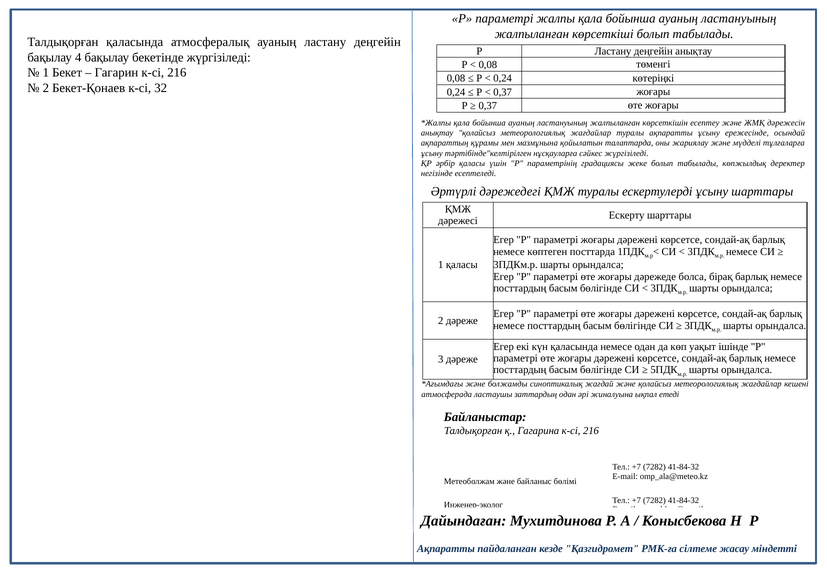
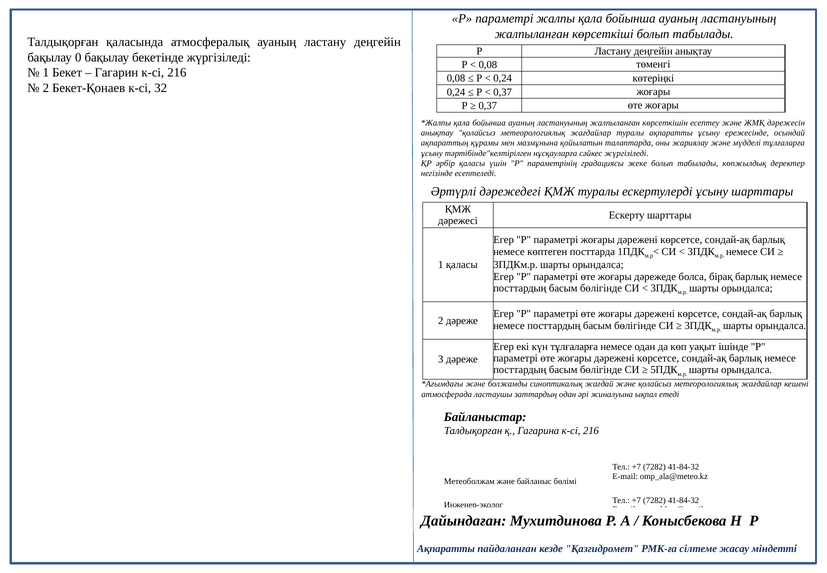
4: 4 -> 0 (78, 57)
күн қаласында: қаласында -> тұлғаларға (574, 346)
